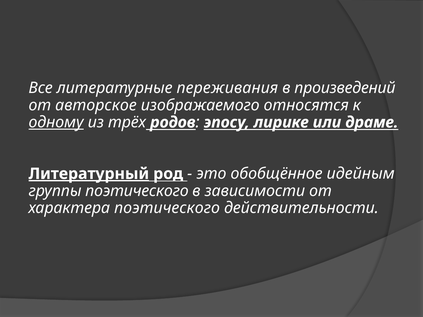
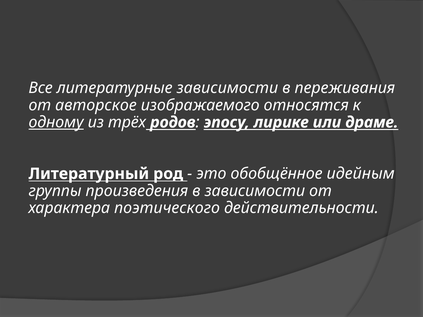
литературные переживания: переживания -> зависимости (227, 88)
произведений: произведений -> переживания (345, 88)
Литературный underline: present -> none (89, 174)
группы поэтического: поэтического -> произведения (137, 191)
